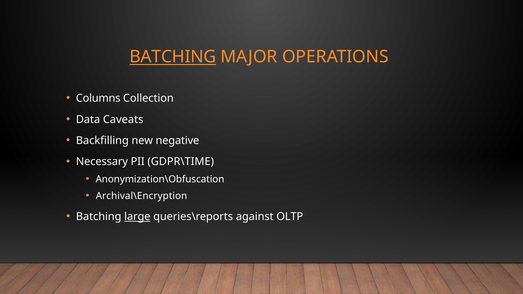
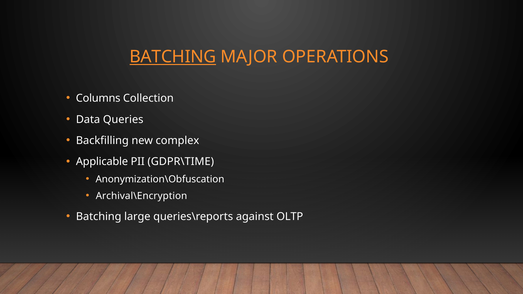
Caveats: Caveats -> Queries (123, 120)
negative: negative -> complex (177, 141)
Necessary: Necessary -> Applicable (102, 162)
large underline: present -> none (137, 217)
